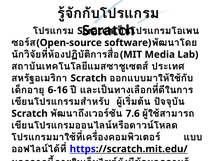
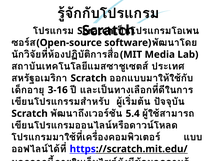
6-16: 6-16 -> 3-16 (58, 90)
7.6: 7.6 -> 5.4 (133, 114)
